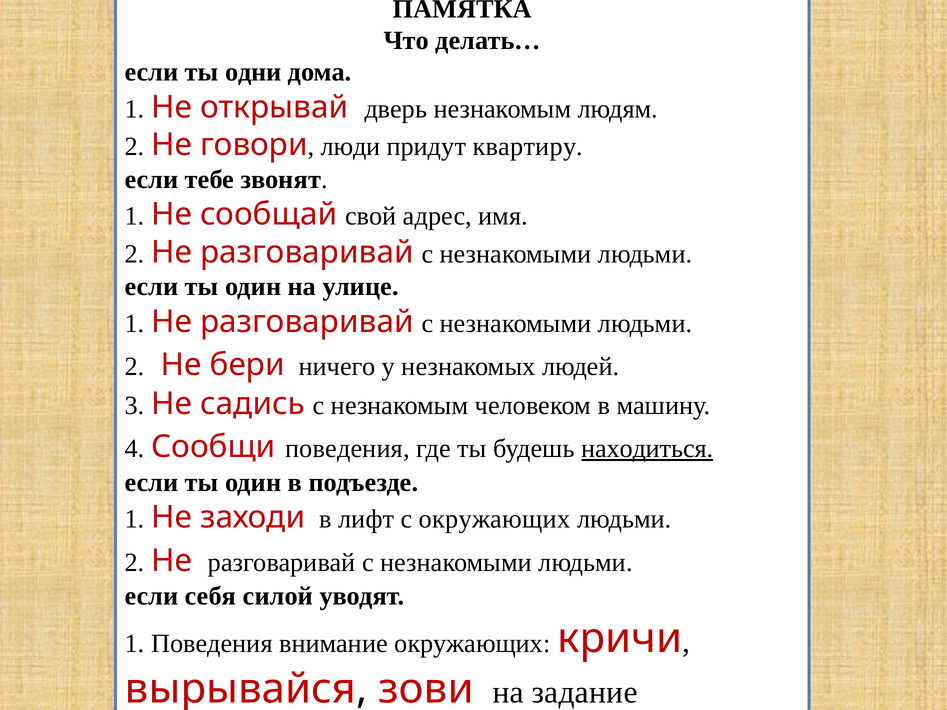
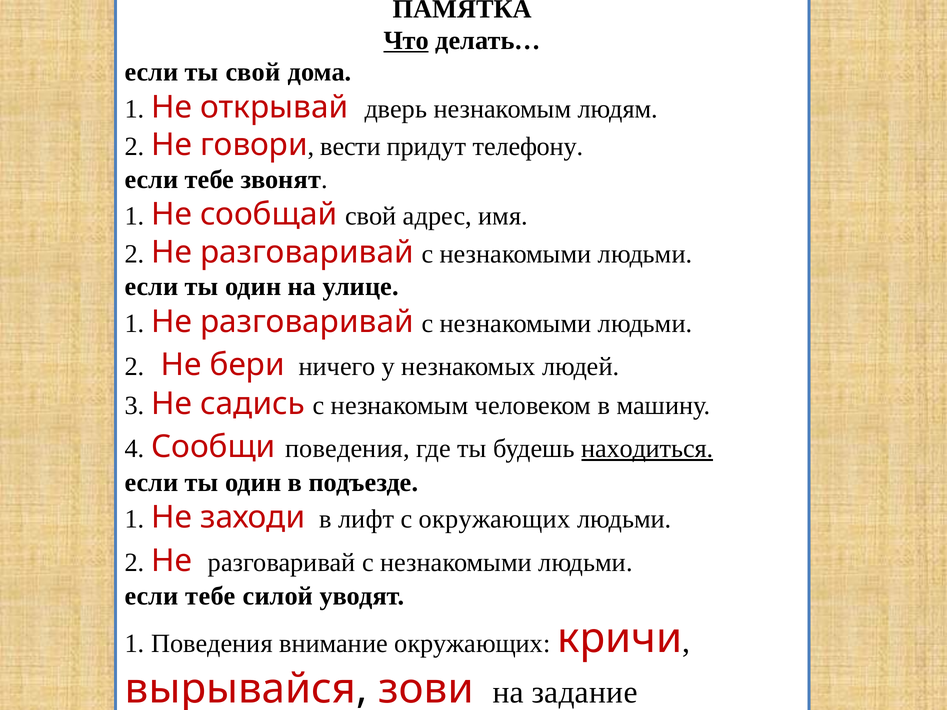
Что underline: none -> present (406, 41)
ты одни: одни -> свой (253, 72)
люди: люди -> вести (351, 147)
квартиру: квартиру -> телефону (528, 147)
себя: себя -> тебе (211, 596)
